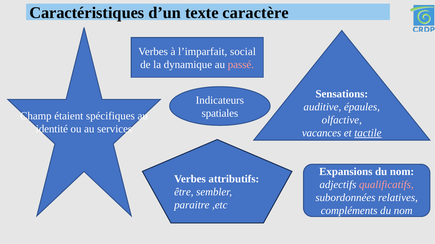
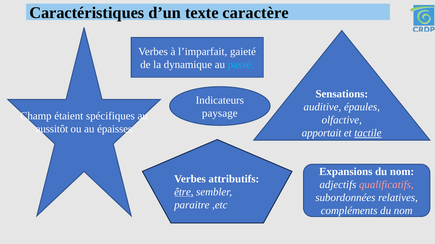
social: social -> gaieté (243, 52)
passé colour: pink -> light blue (241, 65)
spatiales: spatiales -> paysage (220, 114)
identité: identité -> aussitôt (52, 129)
services: services -> épaisses (115, 129)
vacances: vacances -> apportait (322, 133)
être underline: none -> present (184, 192)
